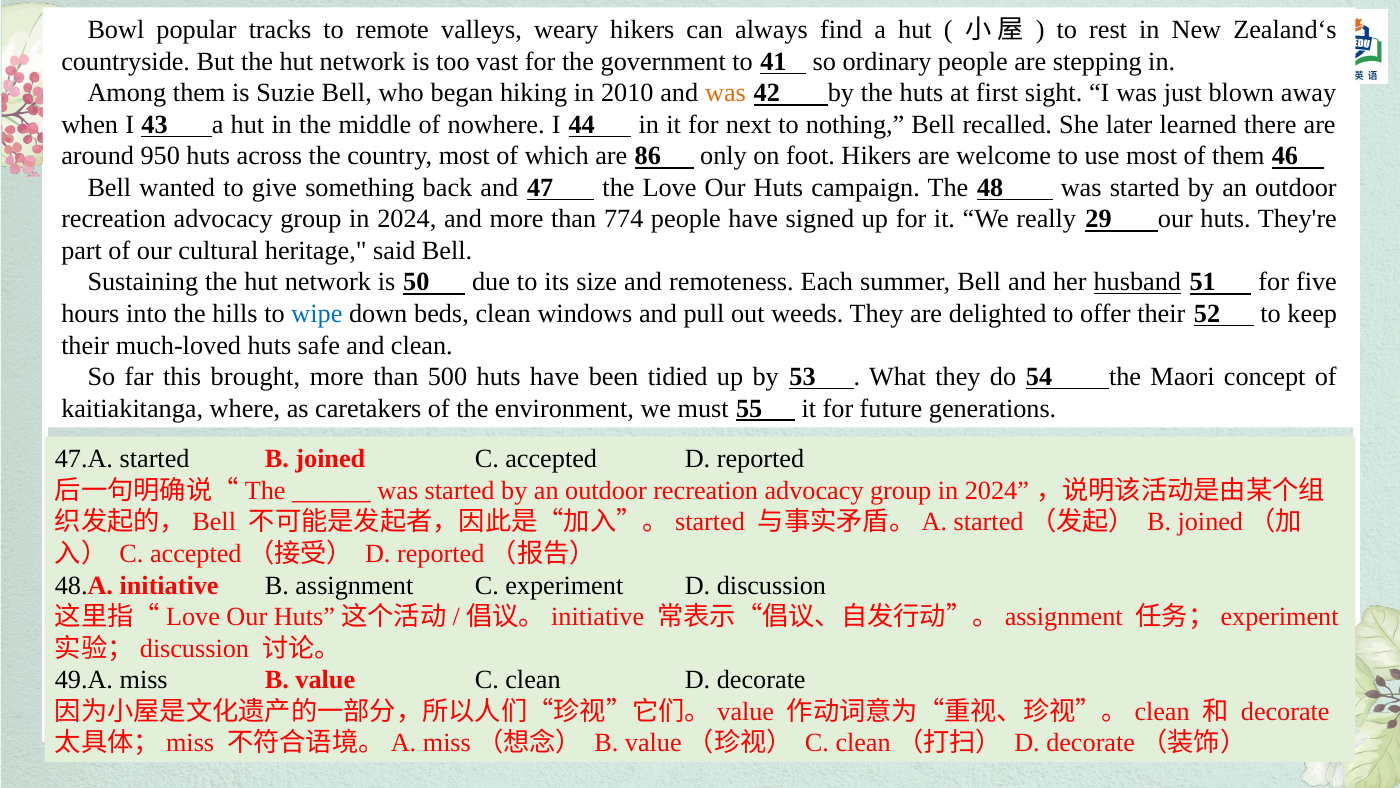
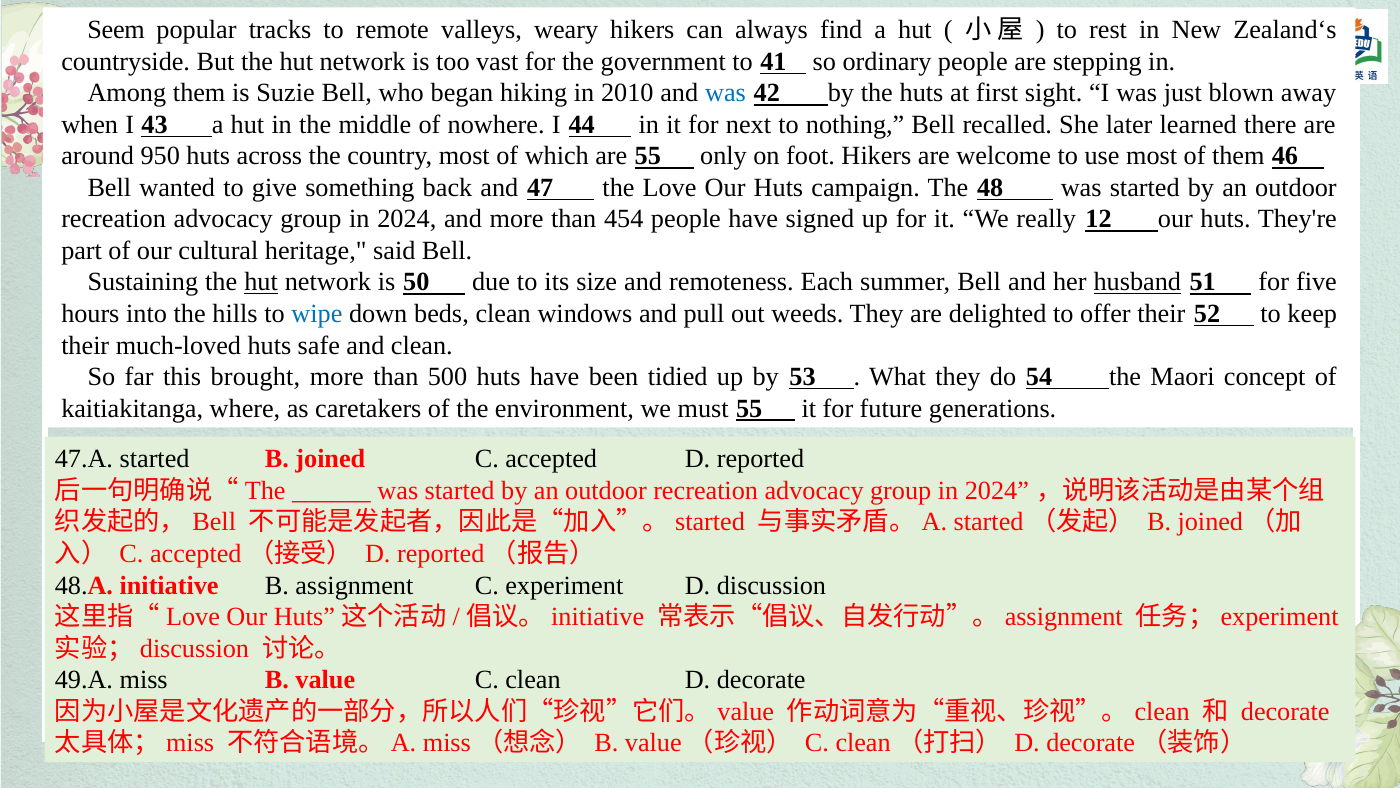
Bowl: Bowl -> Seem (116, 30)
was colour: orange -> blue (725, 93)
are 86: 86 -> 55 (648, 156)
774: 774 -> 454 (624, 219)
29: 29 -> 12 (1099, 219)
hut underline: none -> present (261, 282)
